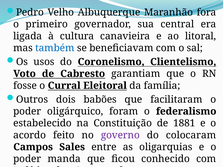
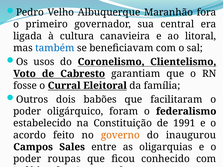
1881: 1881 -> 1991 (184, 123)
governo colour: purple -> orange (120, 135)
colocaram: colocaram -> inaugurou (191, 135)
manda: manda -> roupas (64, 159)
